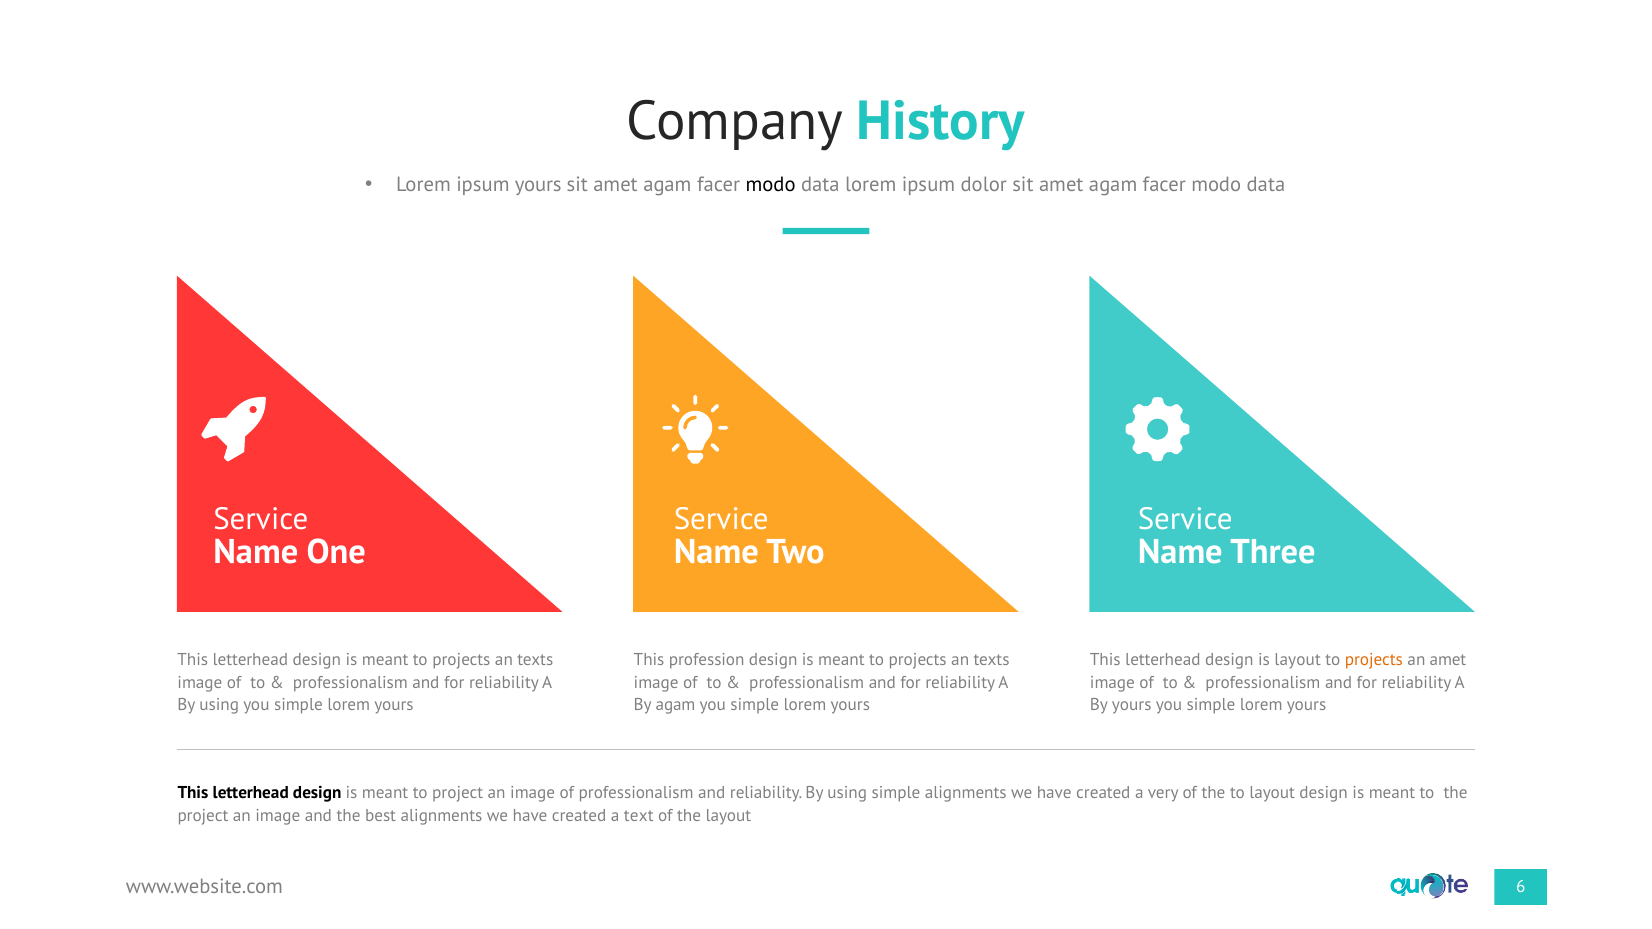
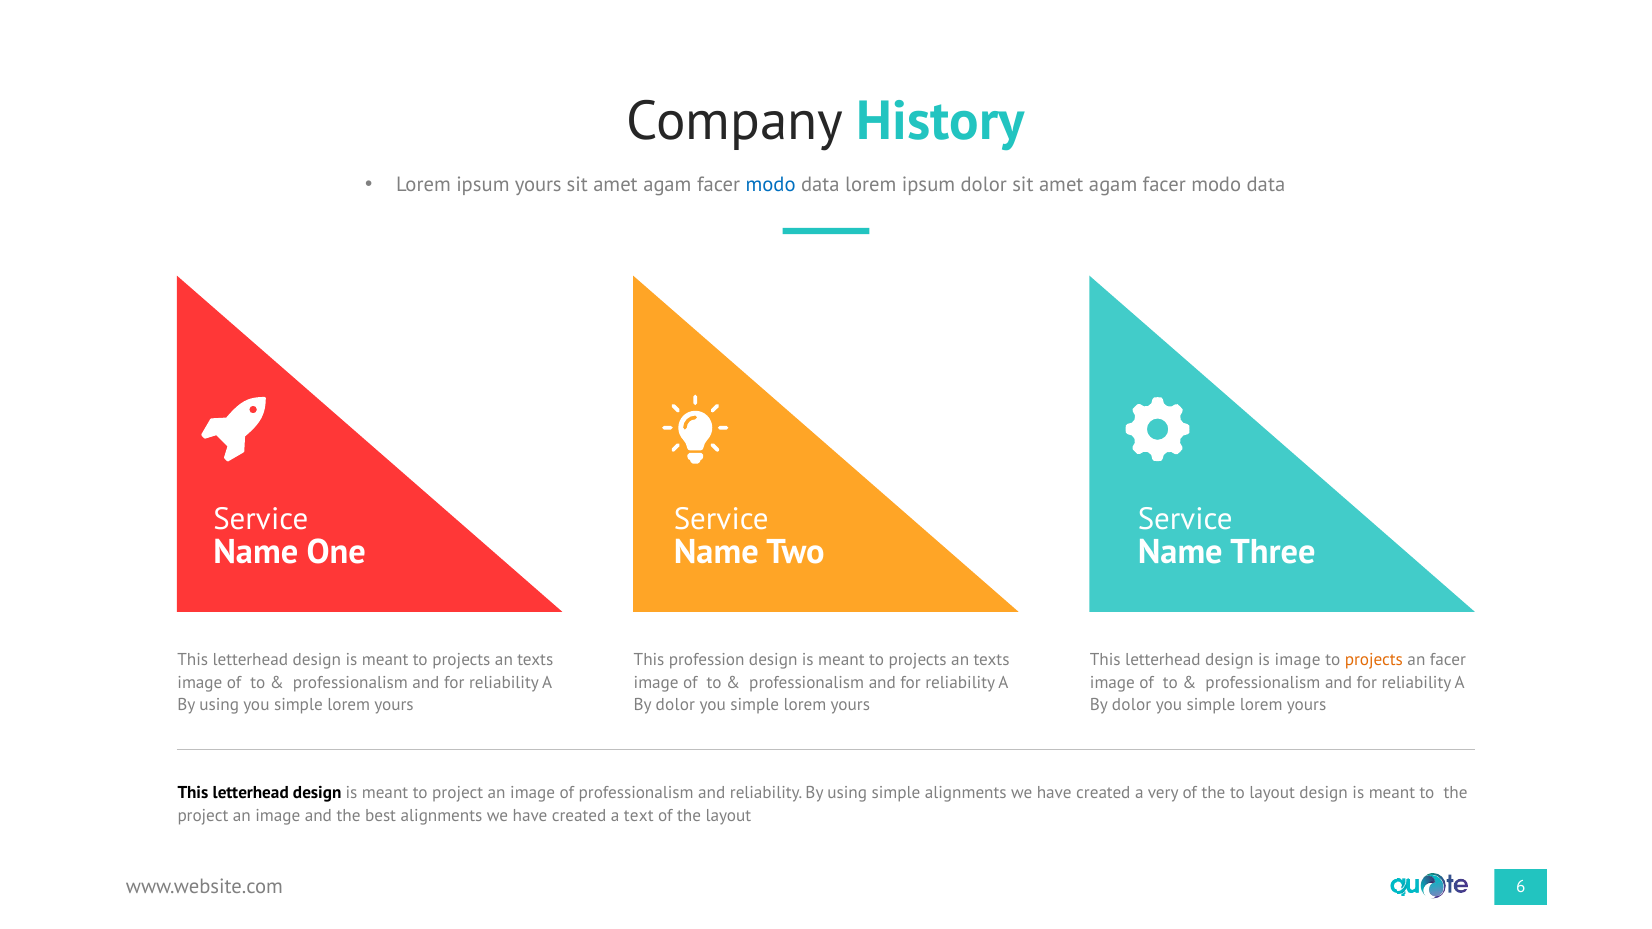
modo colour: black -> blue (771, 184)
is layout: layout -> image (1298, 660)
an amet: amet -> facer (1448, 660)
agam: agam -> dolor (675, 705)
yours: yours -> dolor (1132, 705)
